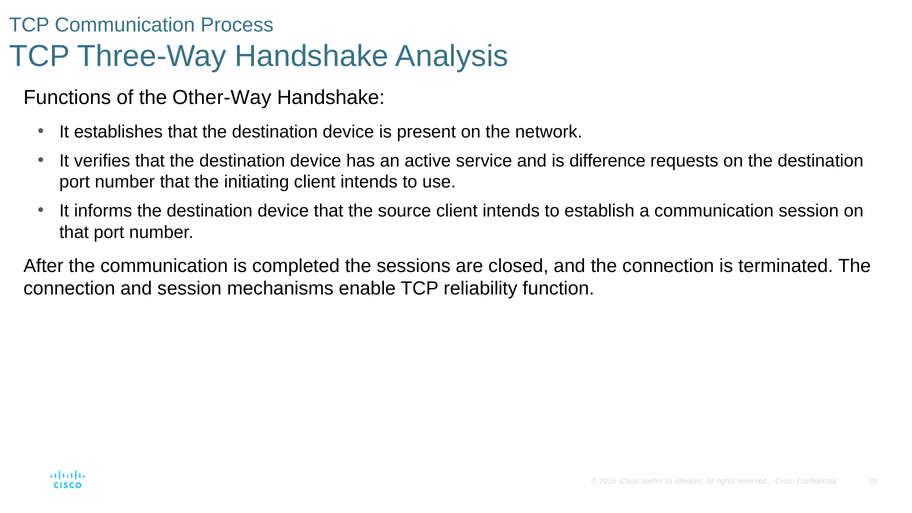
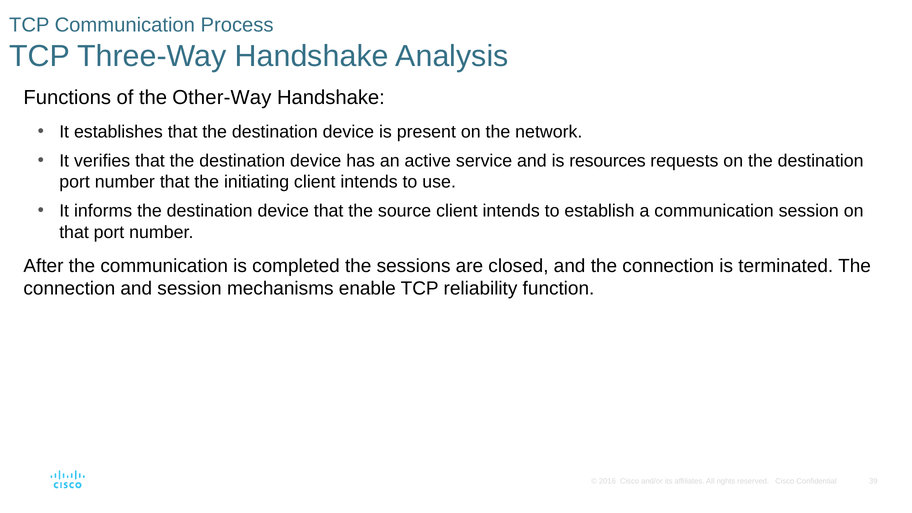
difference: difference -> resources (608, 161)
